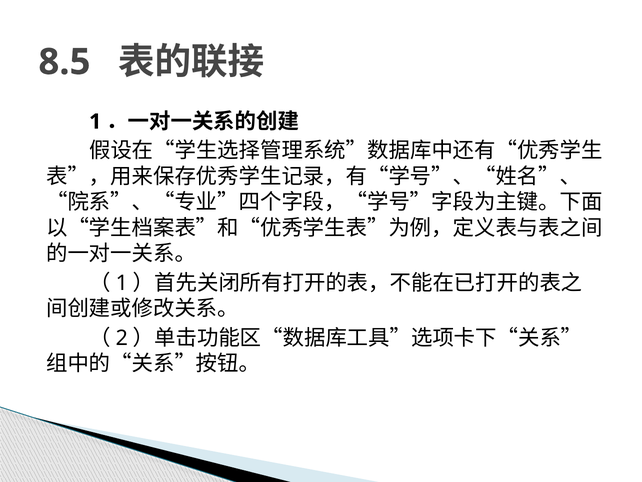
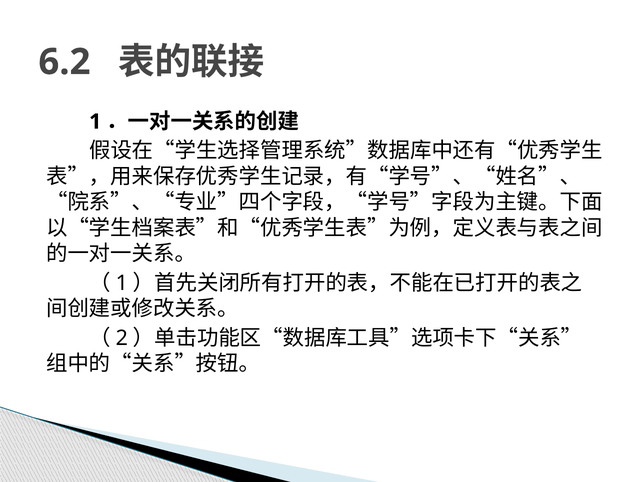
8.5: 8.5 -> 6.2 (64, 62)
